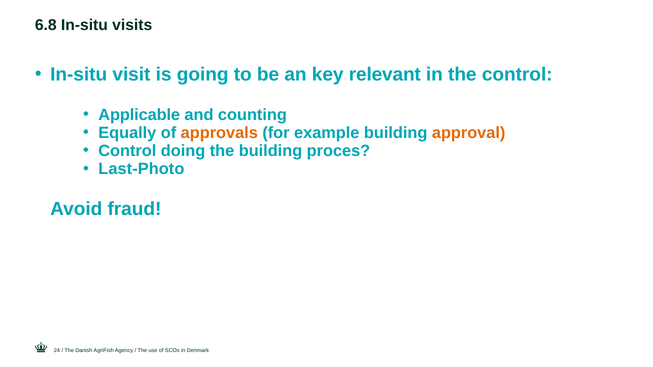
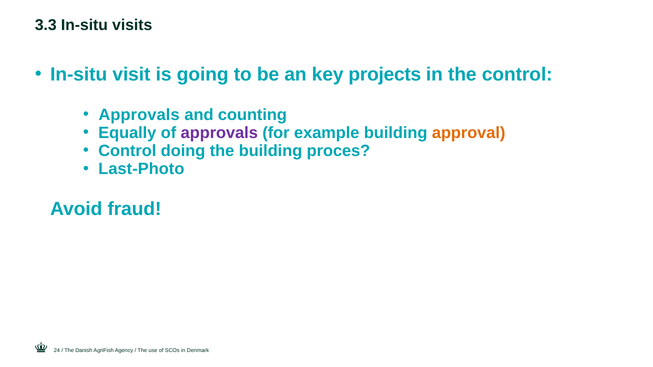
6.8: 6.8 -> 3.3 (46, 25)
relevant: relevant -> projects (385, 74)
Applicable: Applicable -> Approvals (139, 115)
approvals colour: orange -> purple (219, 133)
